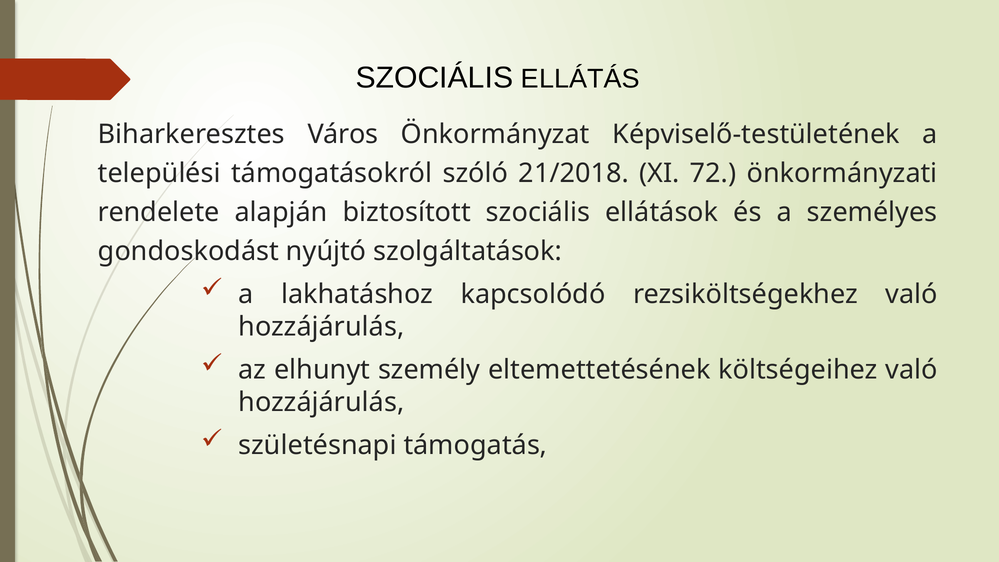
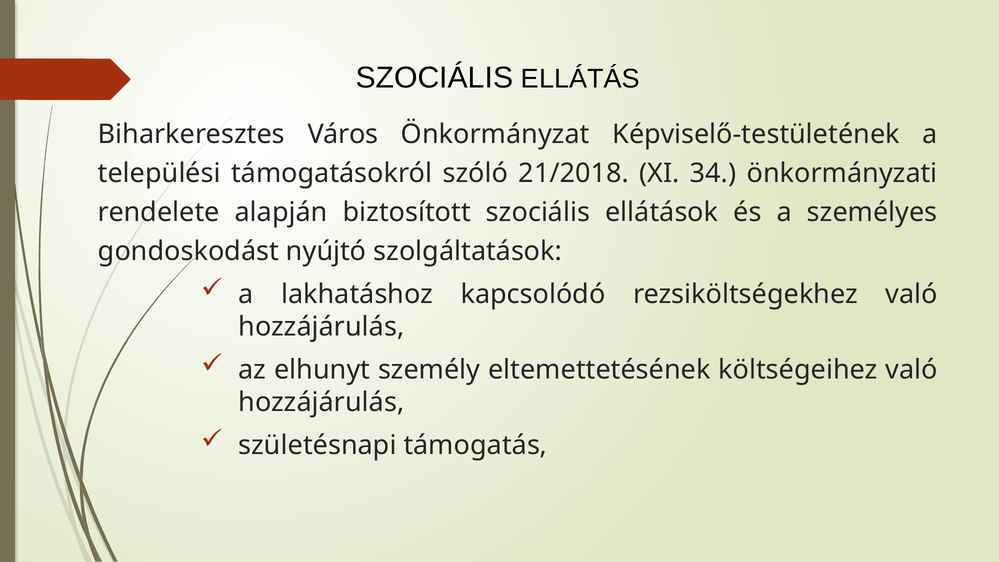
72: 72 -> 34 (713, 173)
